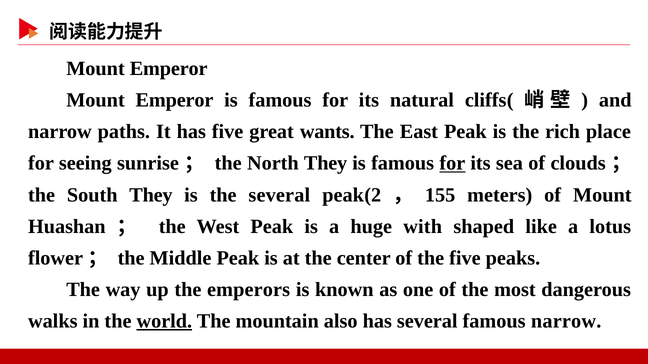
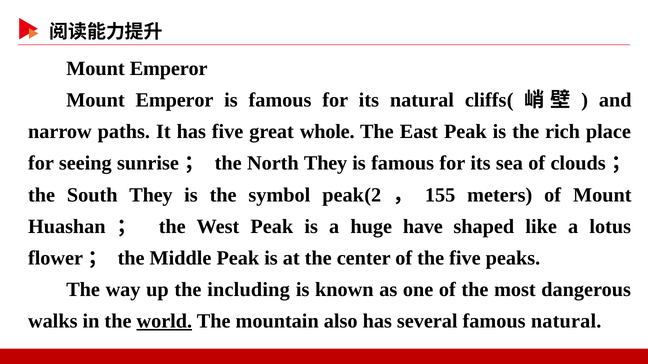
wants: wants -> whole (327, 132)
for underline: present -> none (452, 164)
the several: several -> symbol (279, 195)
with: with -> have (423, 227)
emperors: emperors -> including (249, 290)
famous narrow: narrow -> natural (566, 321)
